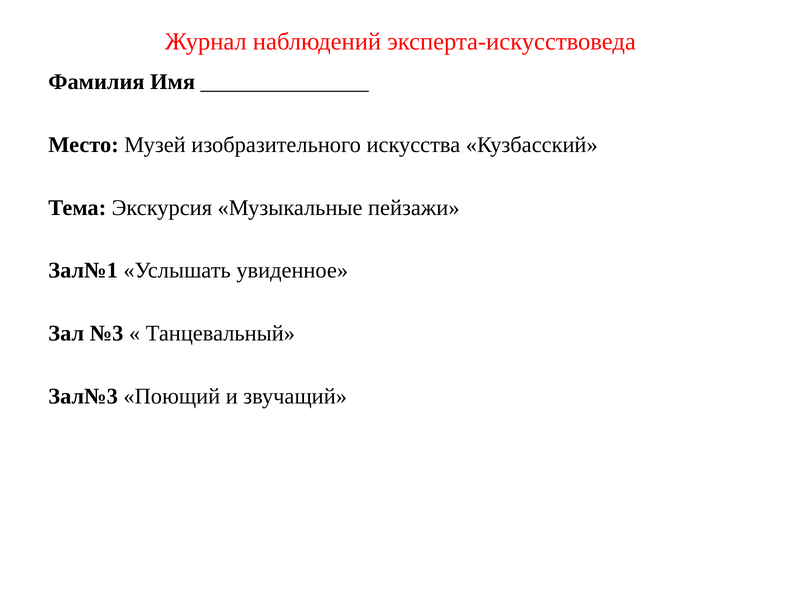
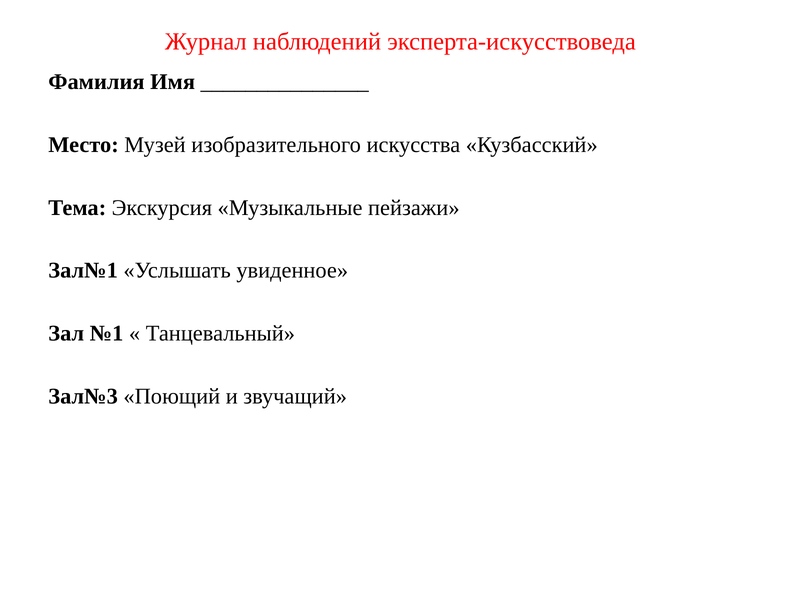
№3: №3 -> №1 (107, 333)
